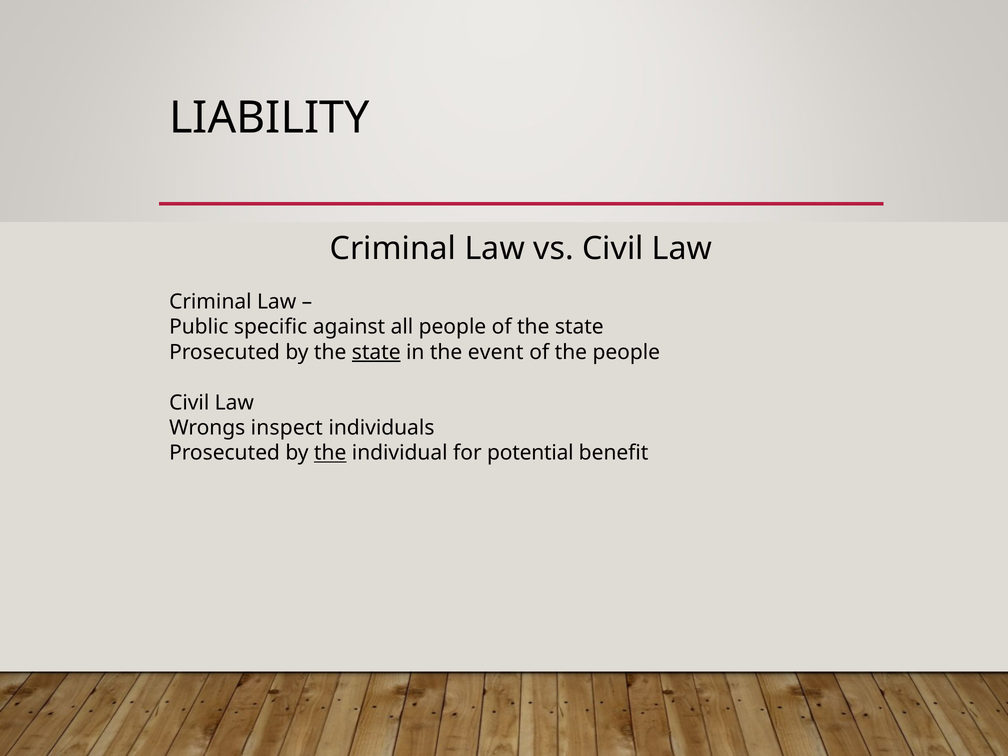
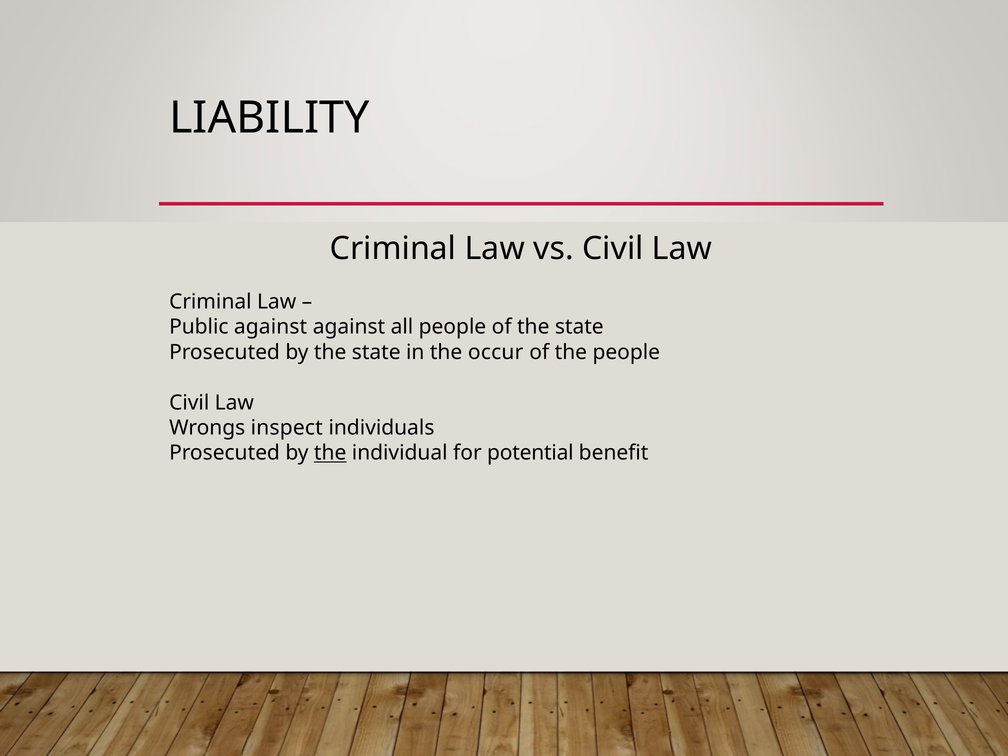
Public specific: specific -> against (271, 327)
state underline: present -> none (376, 352)
event: event -> occur (496, 352)
